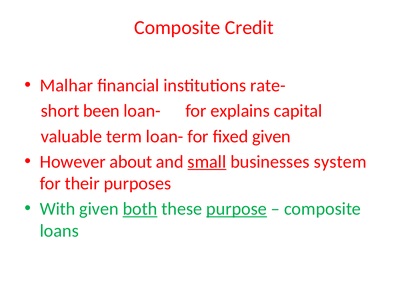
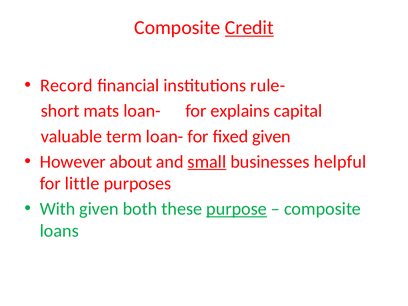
Credit underline: none -> present (249, 28)
Malhar: Malhar -> Record (66, 86)
rate-: rate- -> rule- (268, 86)
been: been -> mats (101, 111)
system: system -> helpful (340, 162)
their: their -> little (82, 184)
both underline: present -> none (140, 209)
